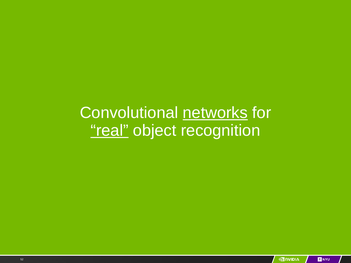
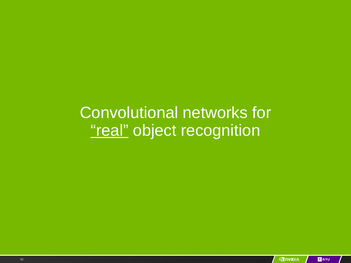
networks underline: present -> none (215, 113)
